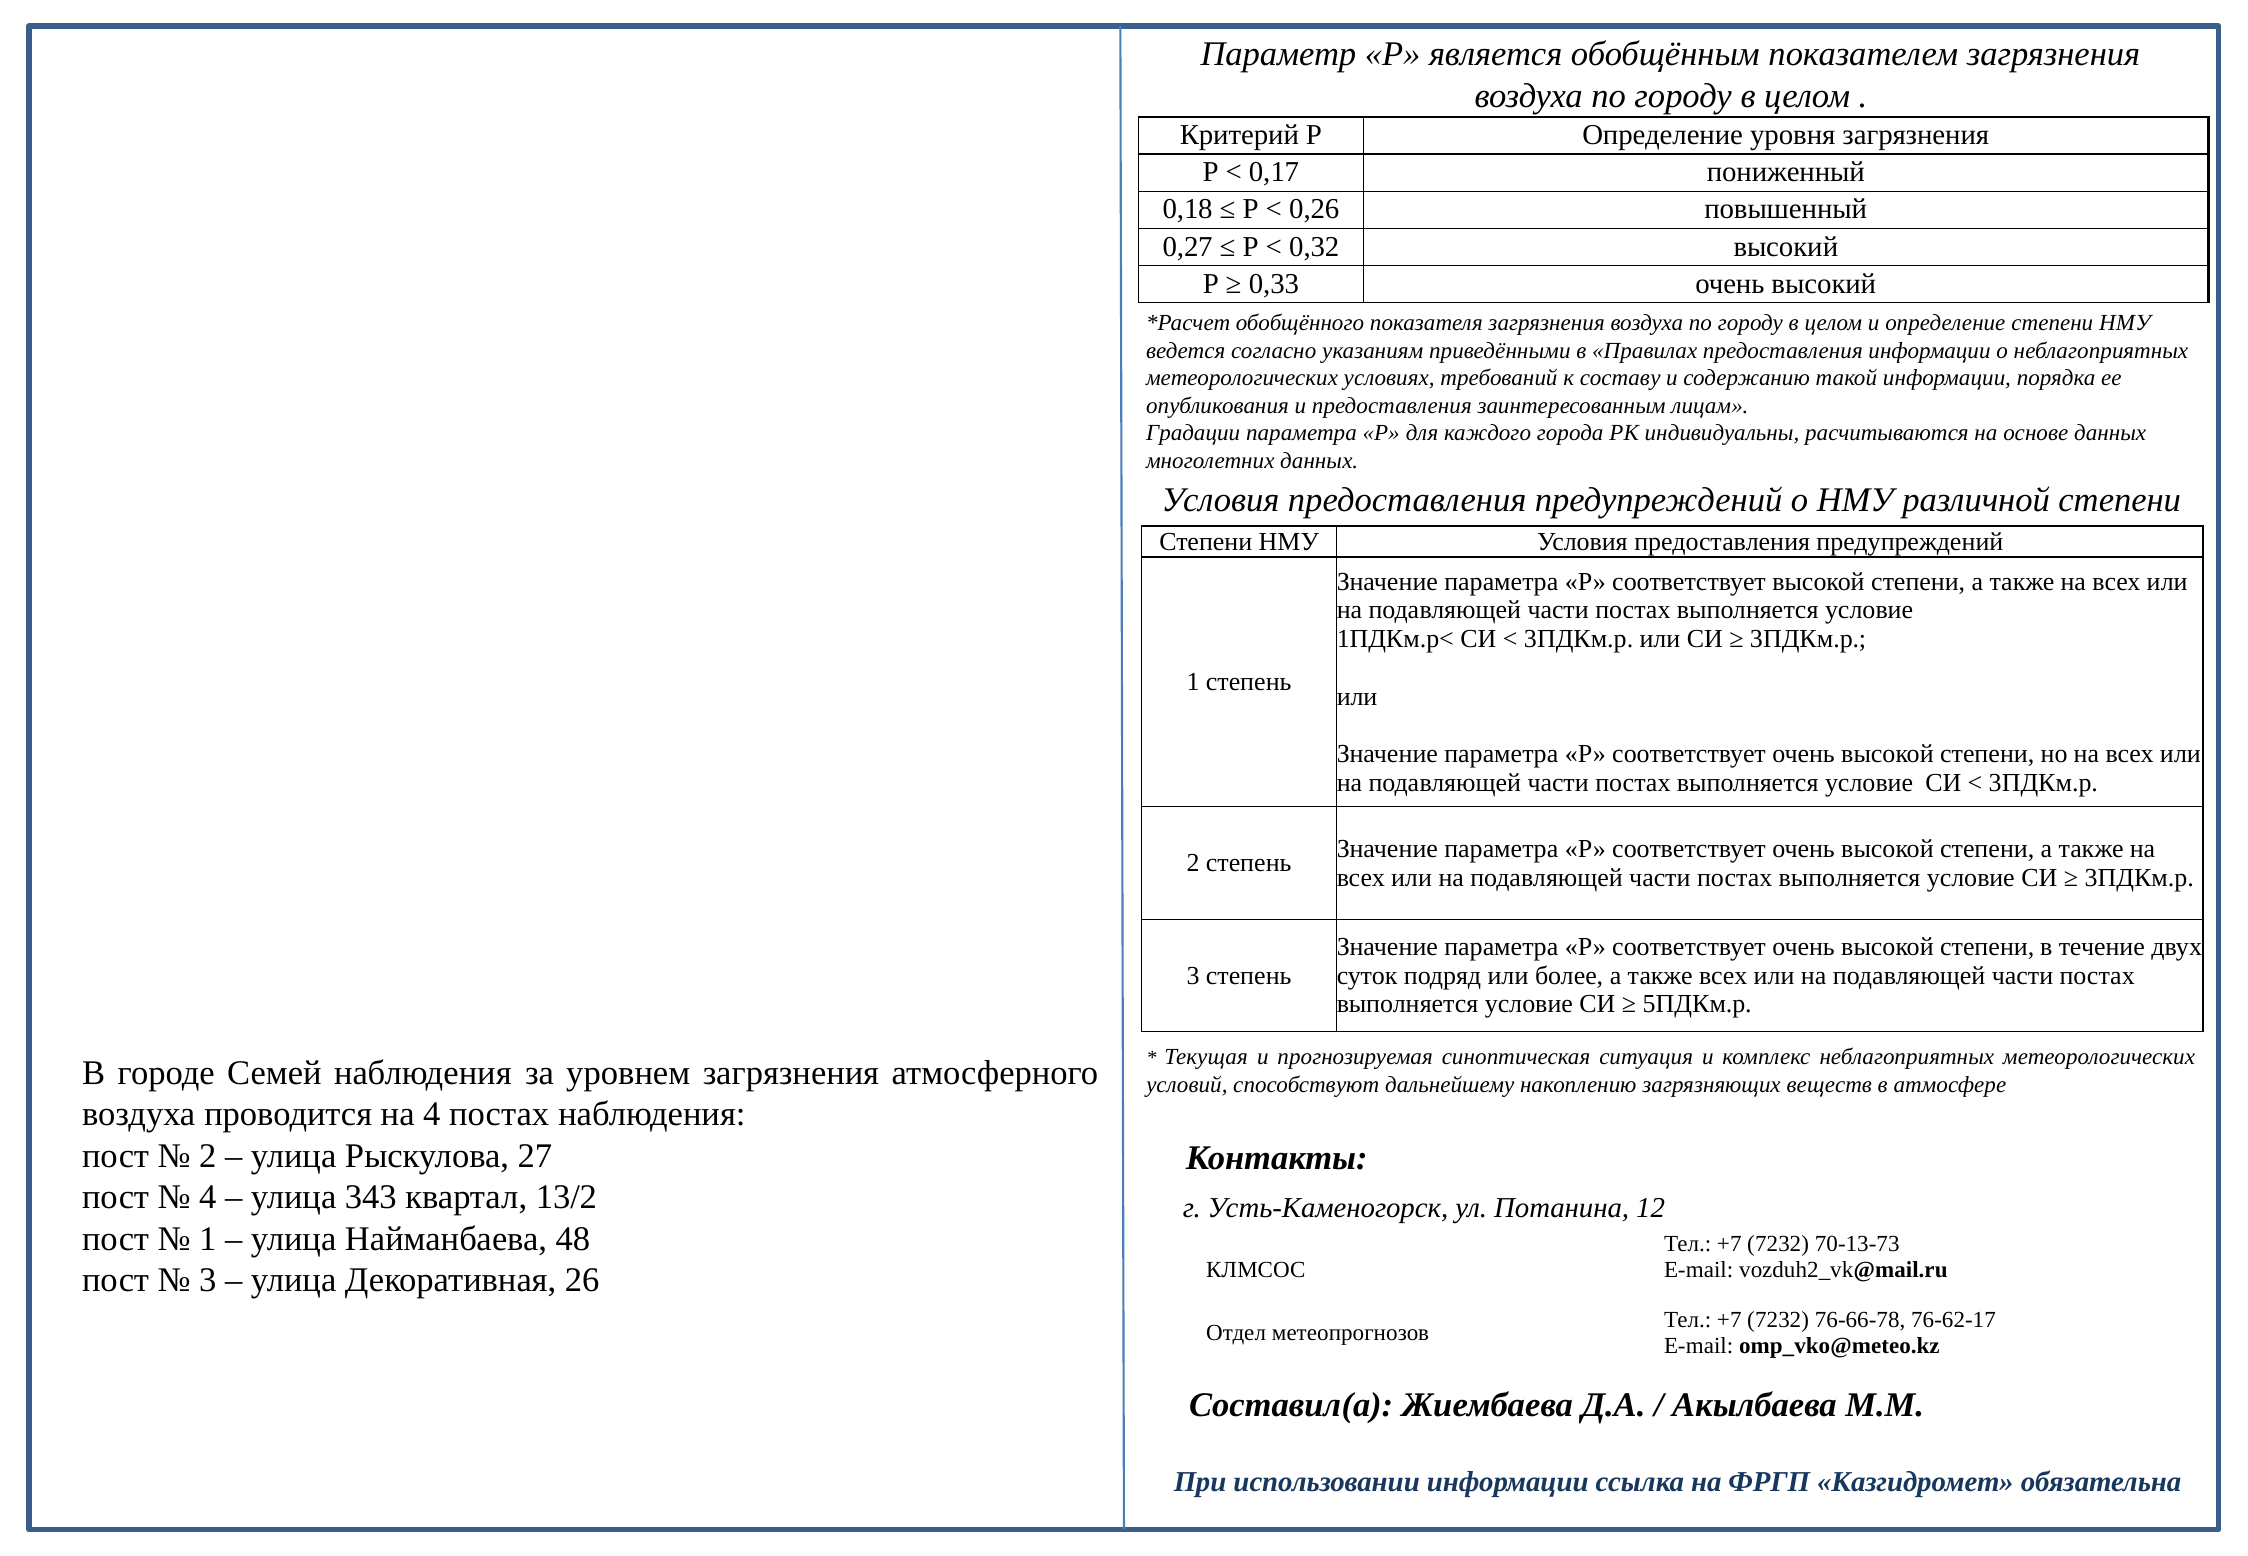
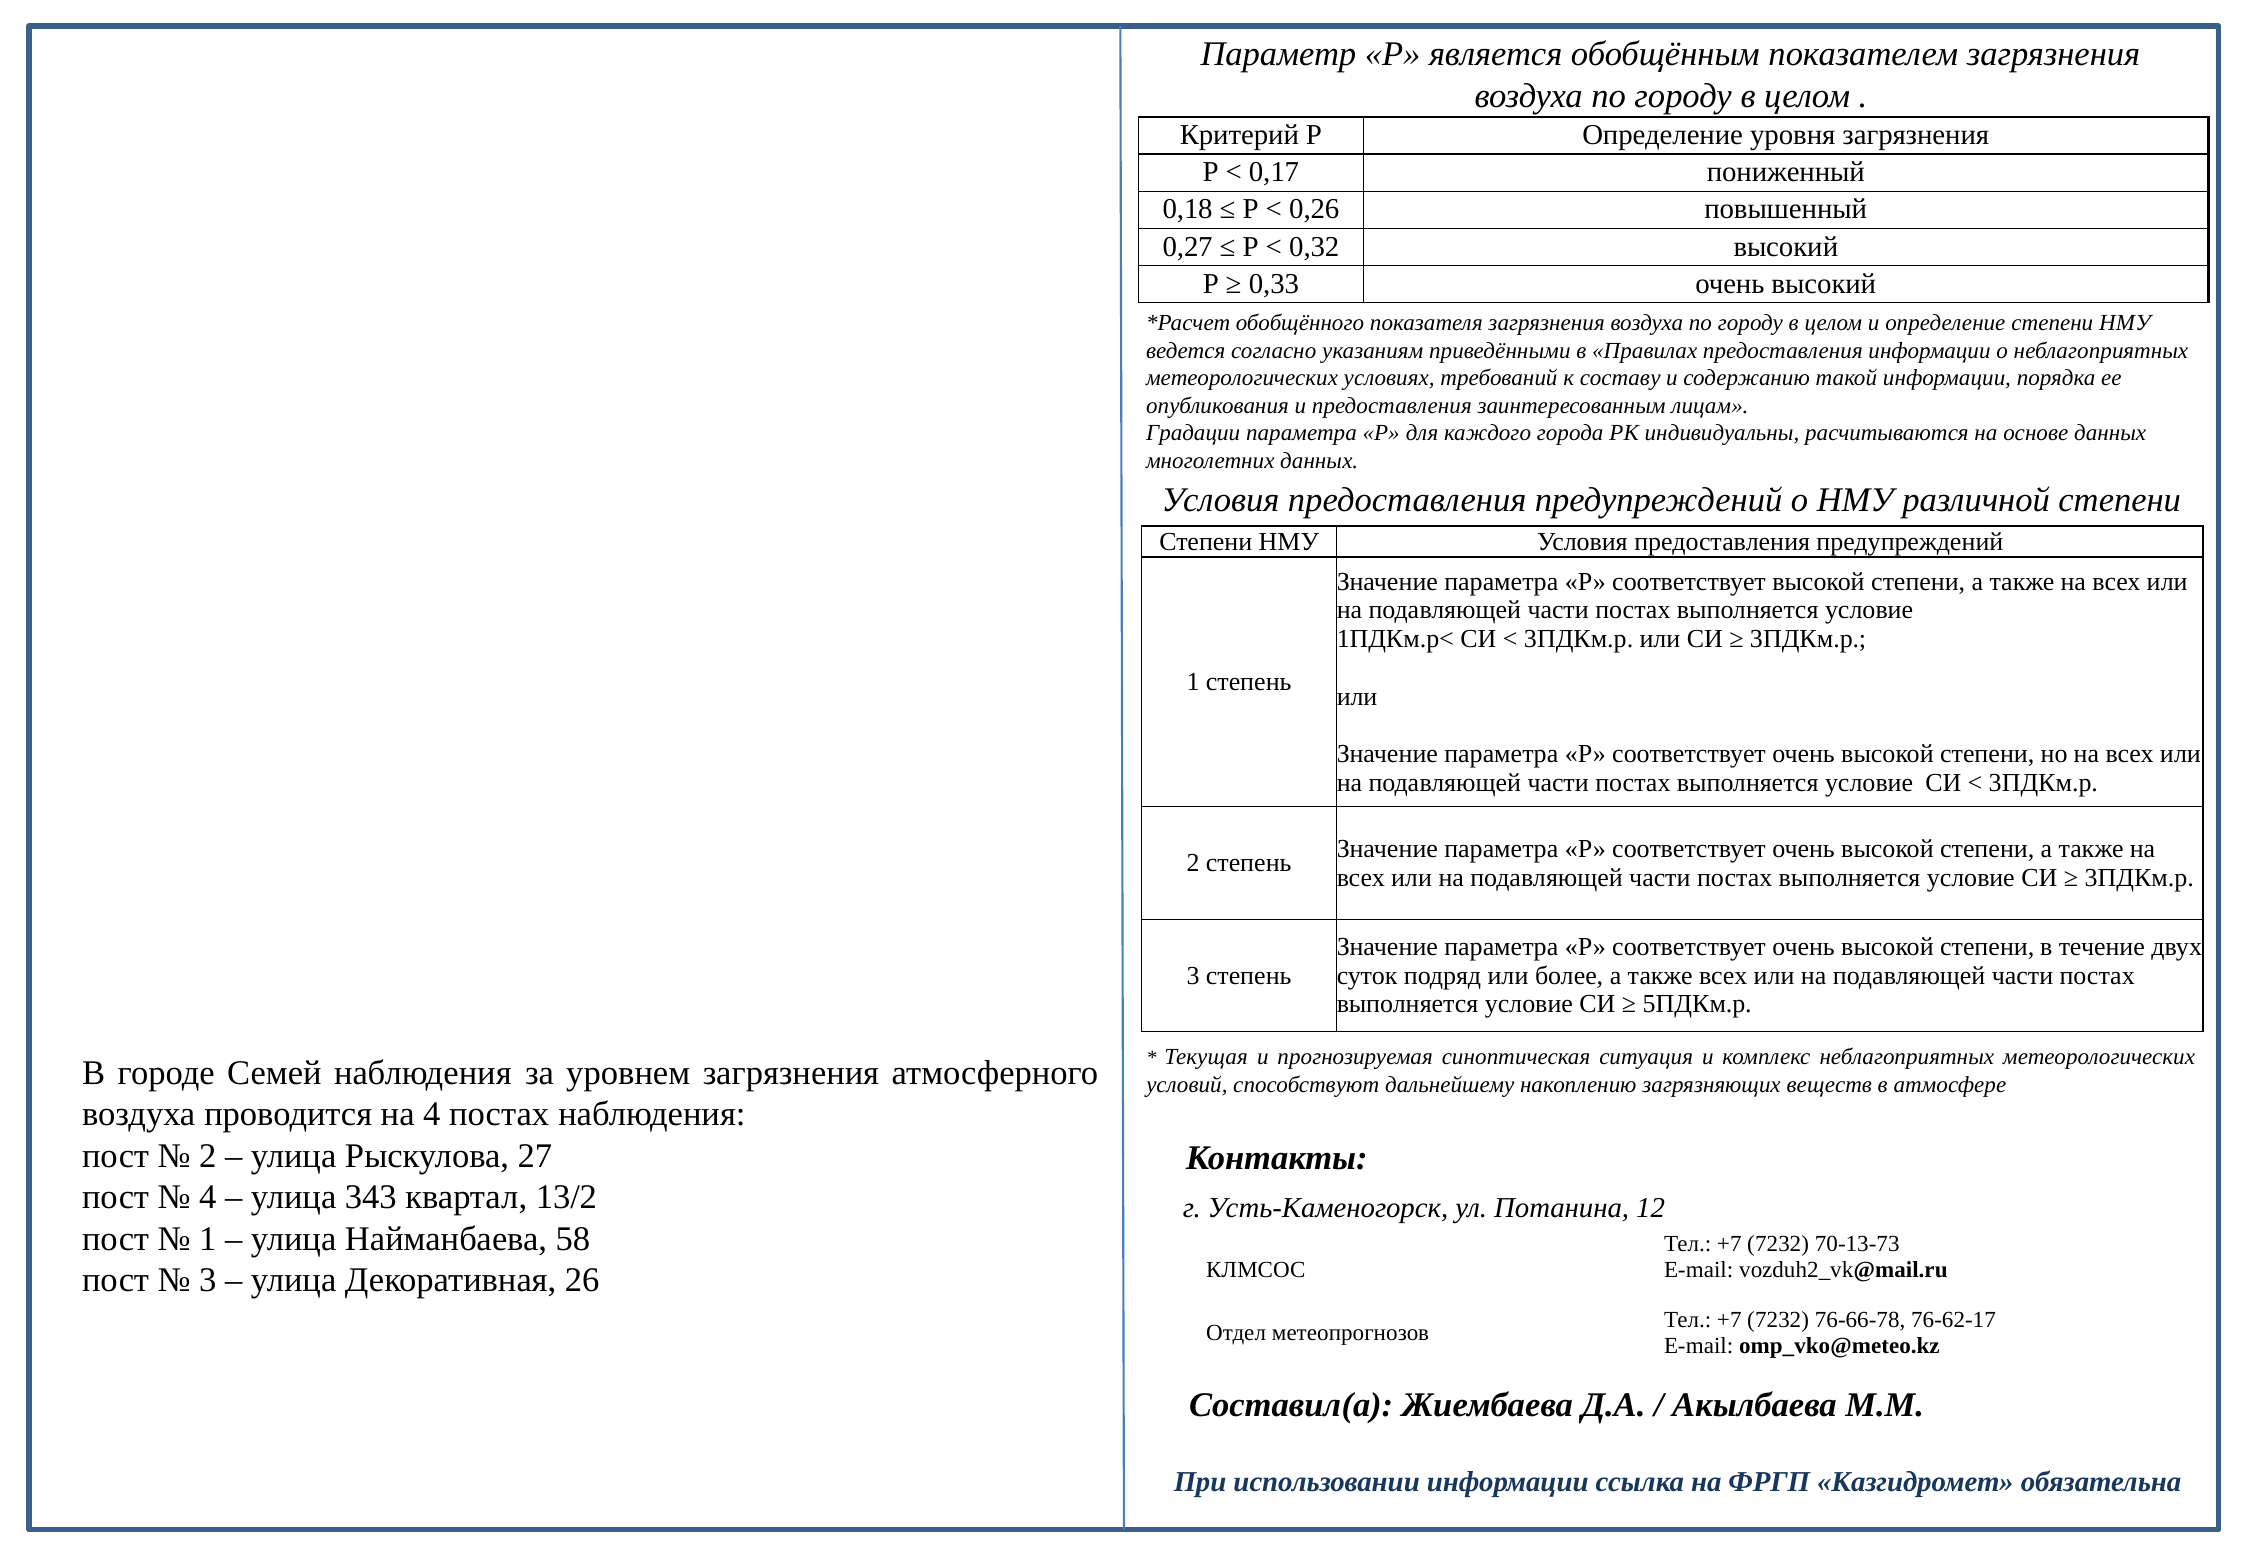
48: 48 -> 58 (573, 1239)
